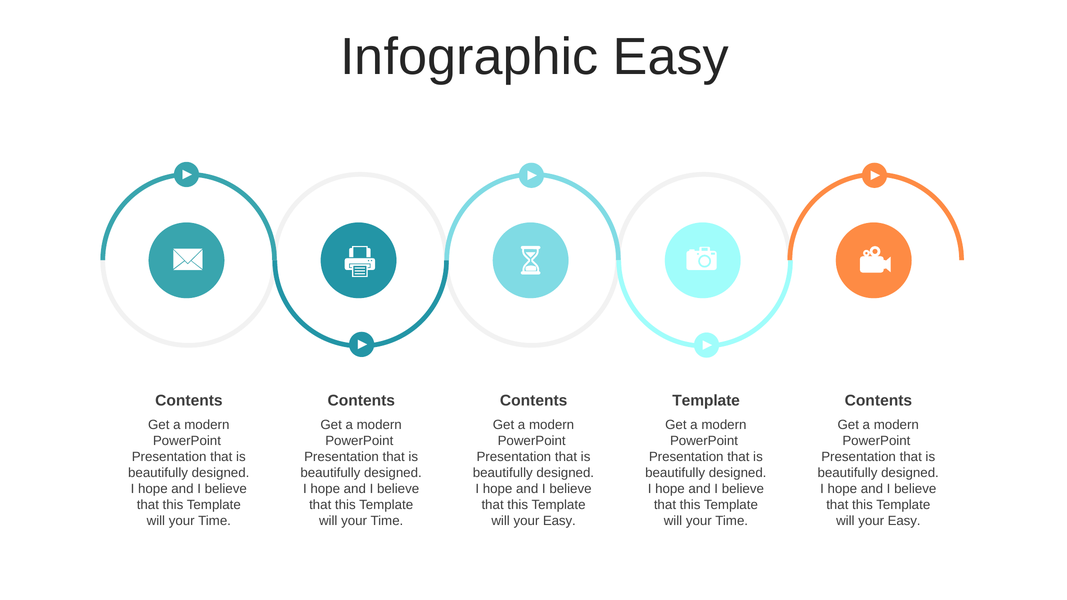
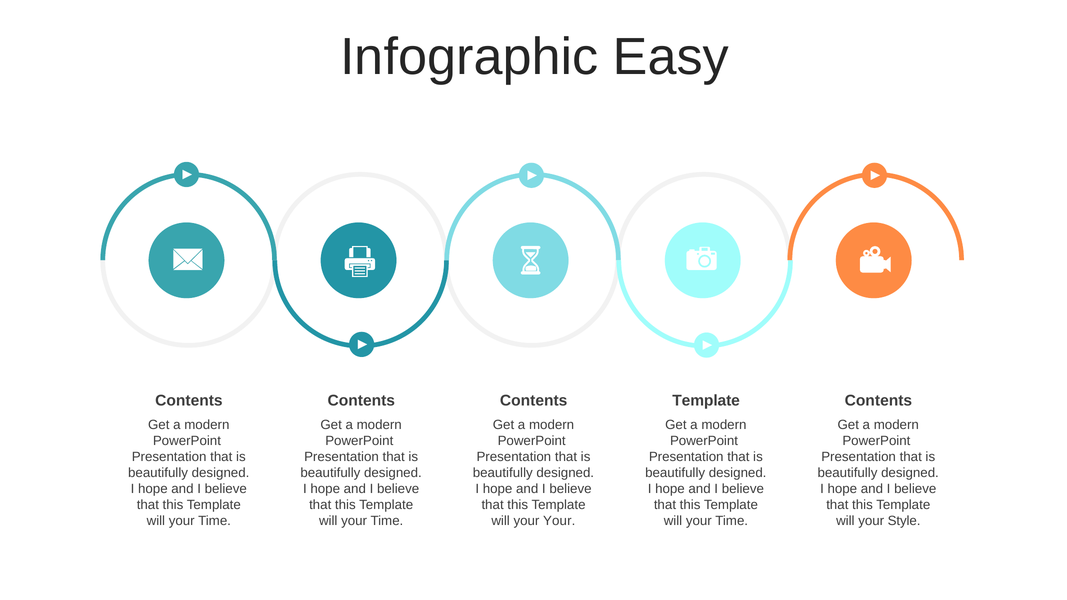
Easy: Easy -> Your (559, 521)
Easy: Easy -> Style (904, 521)
